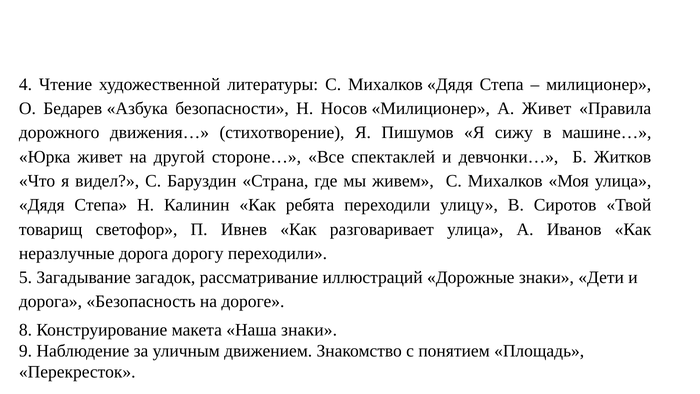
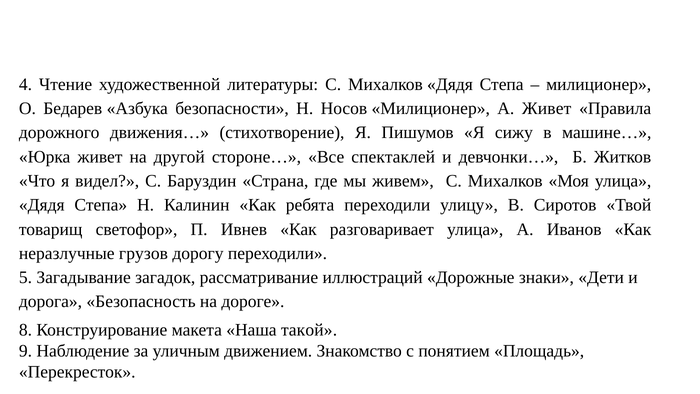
неразлучные дорога: дорога -> грузов (143, 253)
Наша знаки: знаки -> такой (309, 330)
